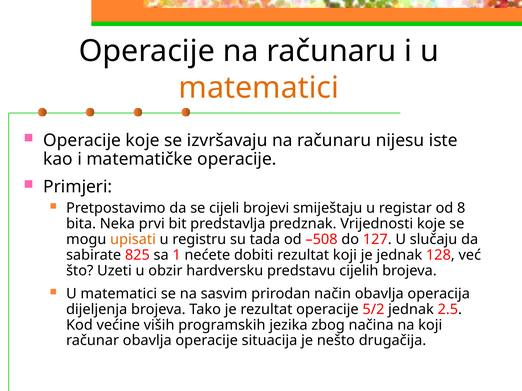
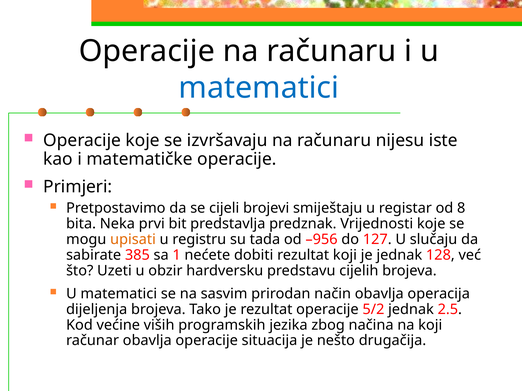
matematici colour: orange -> blue (259, 88)
–508: –508 -> –956 (322, 240)
825: 825 -> 385 (137, 255)
